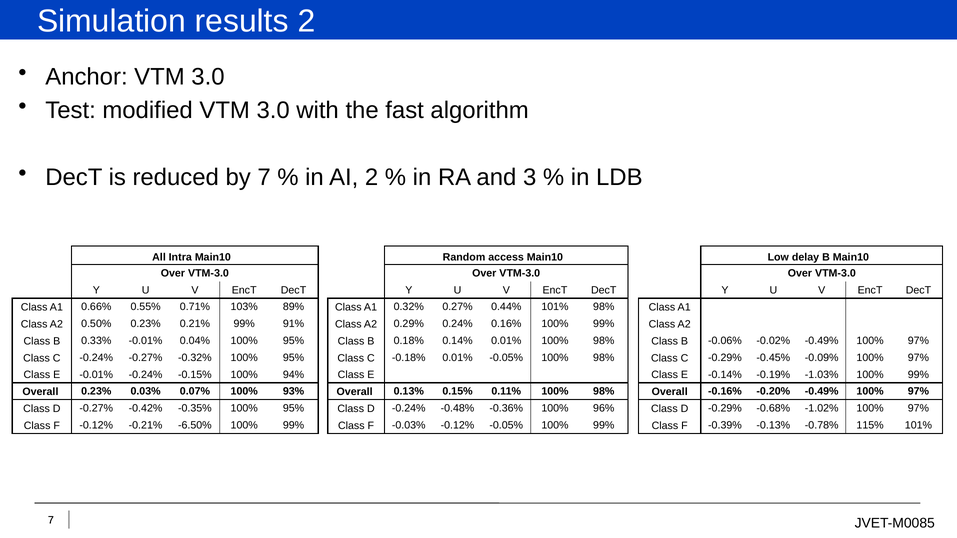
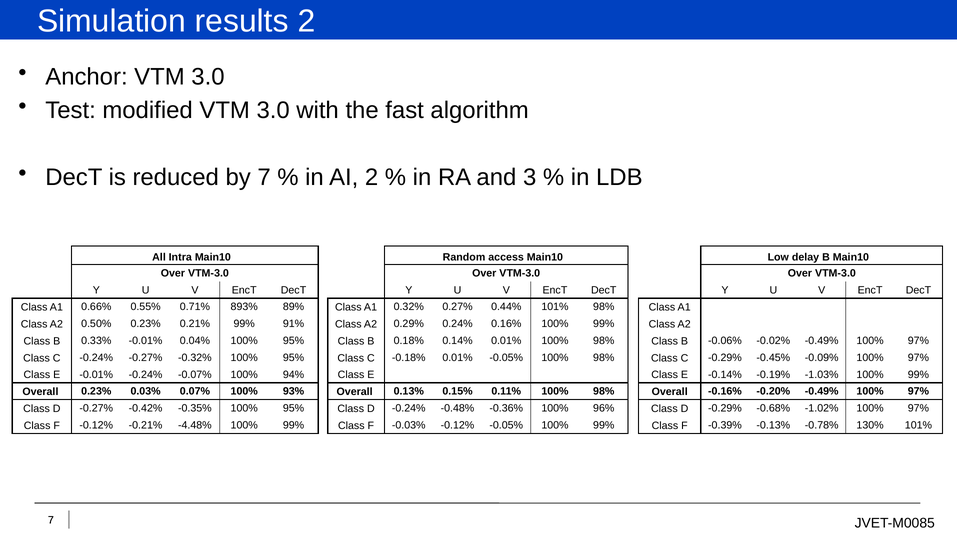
103%: 103% -> 893% (244, 307)
-0.15%: -0.15% -> -0.07% (195, 375)
-6.50%: -6.50% -> -4.48% (195, 425)
115%: 115% -> 130% (870, 425)
